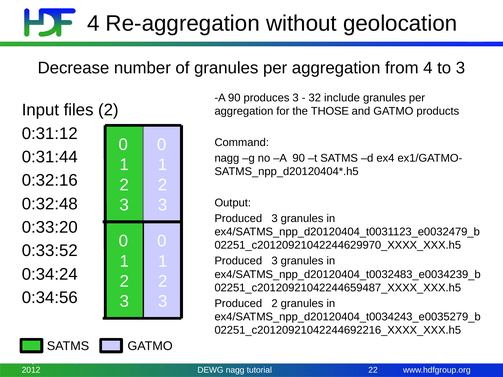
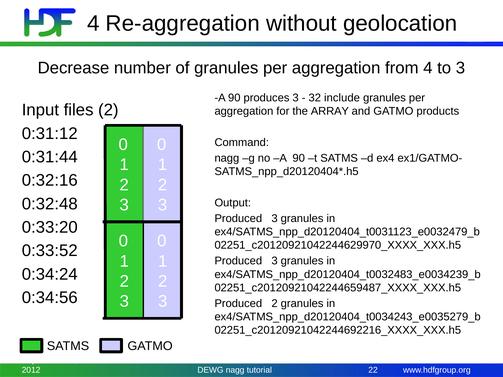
THOSE: THOSE -> ARRAY (330, 111)
